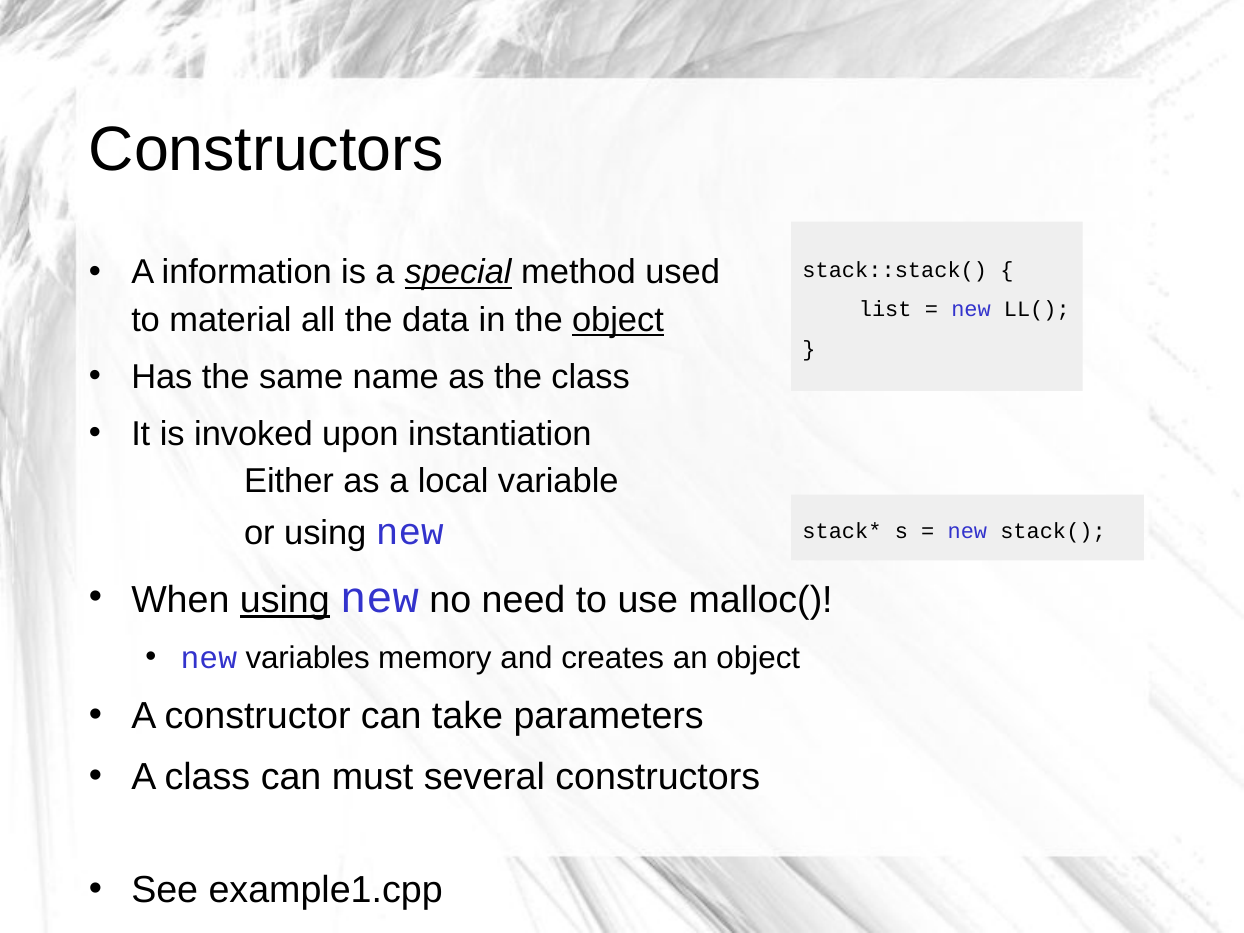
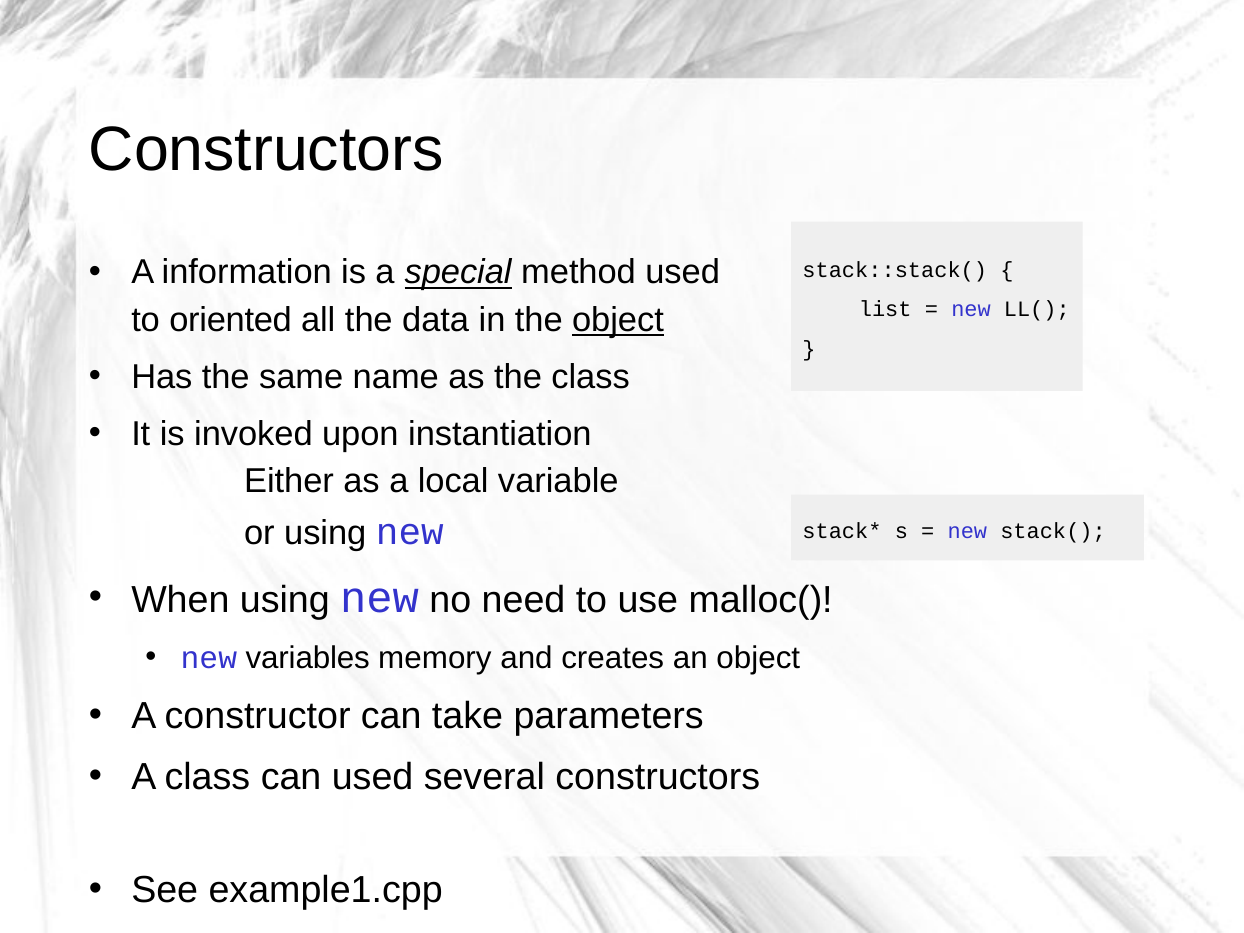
material: material -> oriented (231, 320)
using underline: present -> none (285, 600)
can must: must -> used (373, 777)
